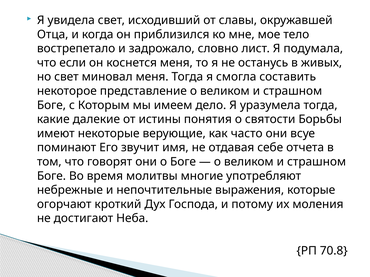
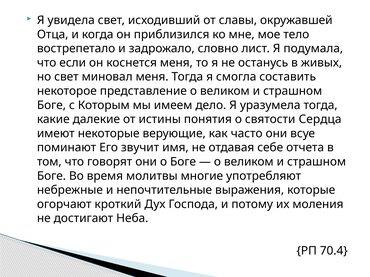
Борьбы: Борьбы -> Сердца (320, 119)
70.8: 70.8 -> 70.4 (334, 251)
